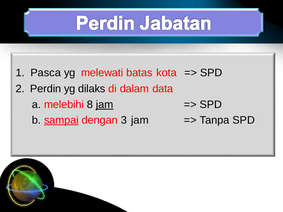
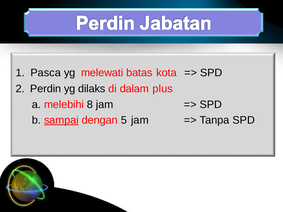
data: data -> plus (163, 89)
jam underline: present -> none (105, 105)
3: 3 -> 5 (124, 120)
